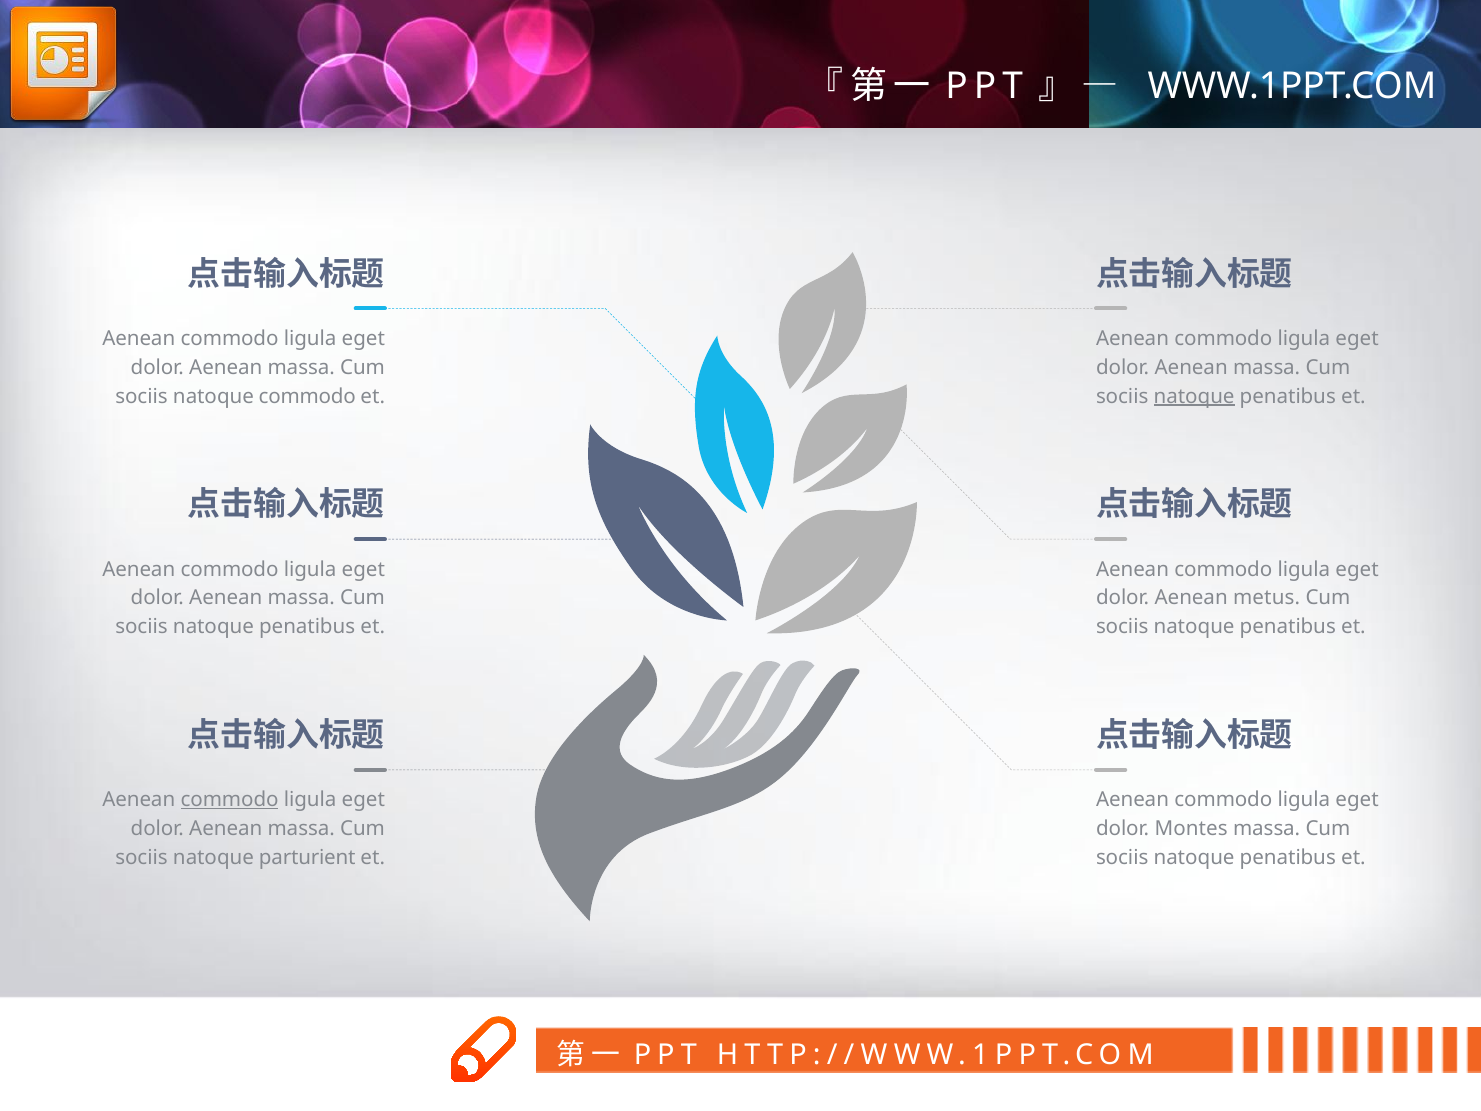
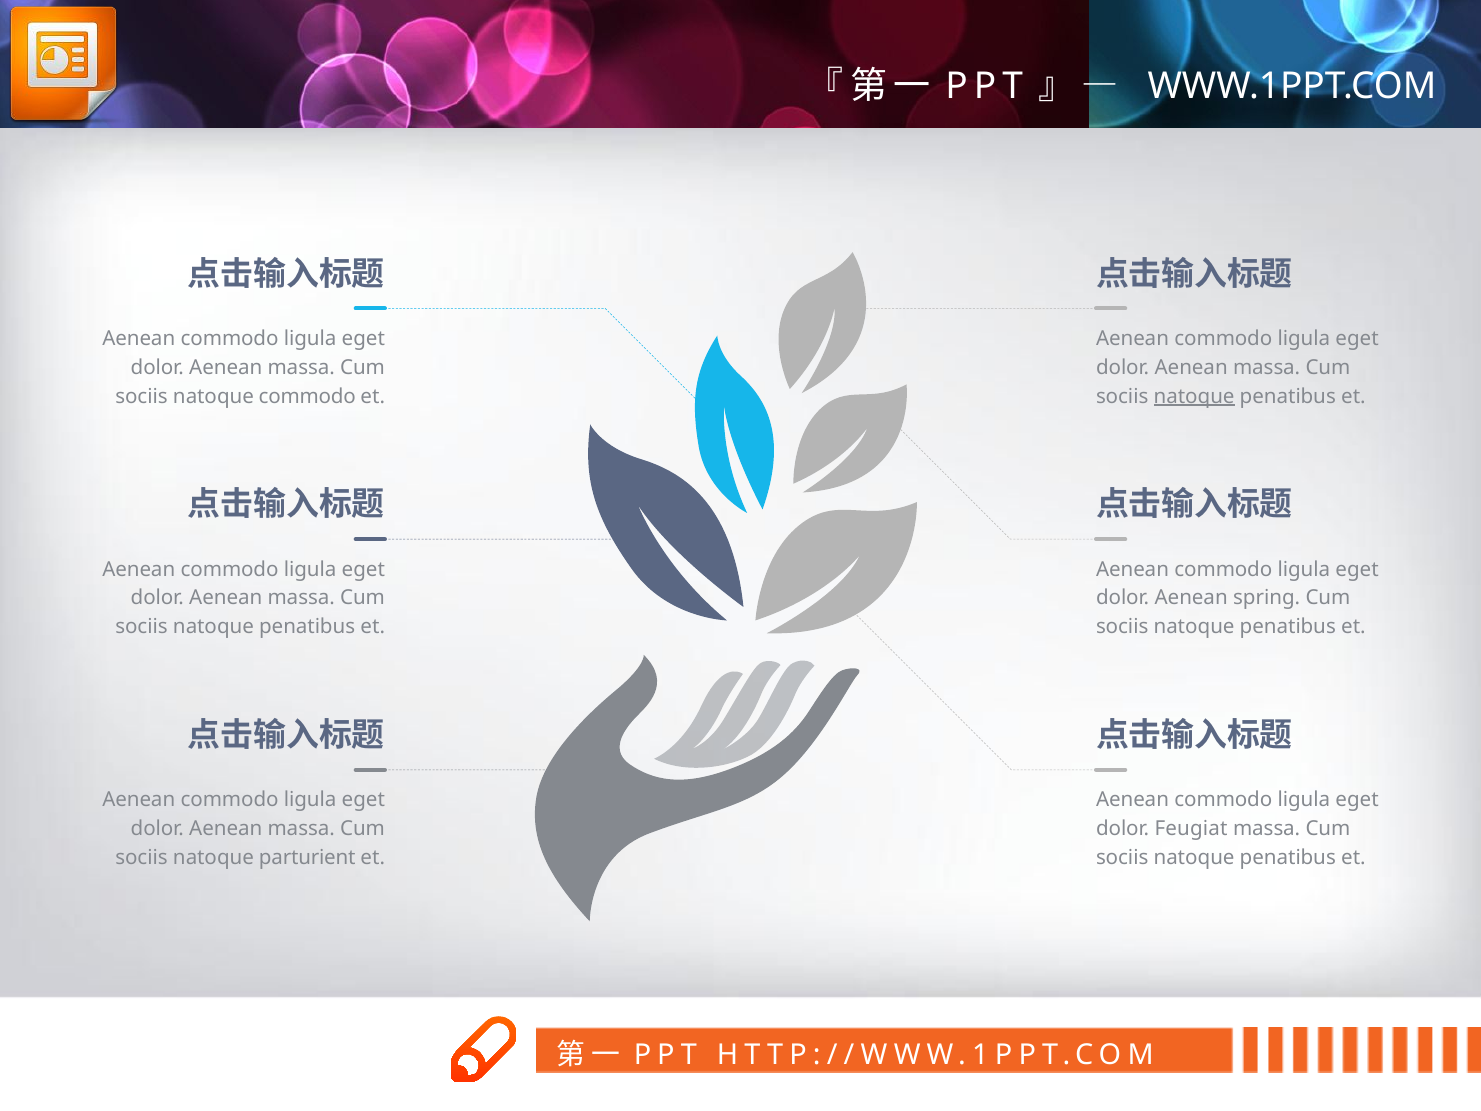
metus: metus -> spring (1267, 598)
commodo underline: present -> none (230, 800)
Montes: Montes -> Feugiat (1191, 829)
